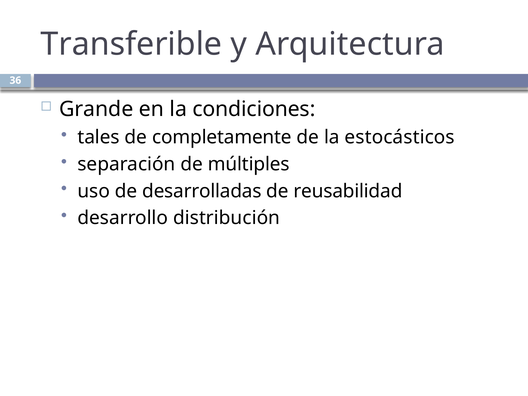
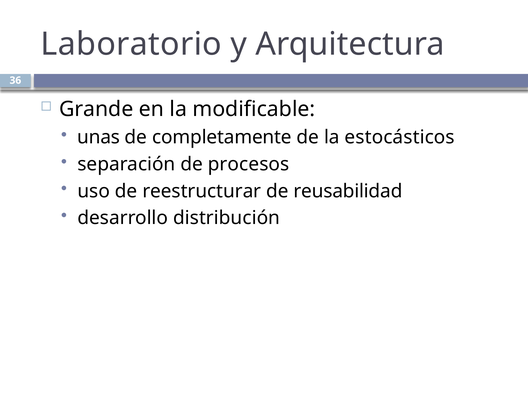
Transferible: Transferible -> Laboratorio (131, 44)
condiciones: condiciones -> modificable (254, 109)
tales: tales -> unas (99, 137)
múltiples: múltiples -> procesos (249, 164)
desarrolladas: desarrolladas -> reestructurar (202, 191)
